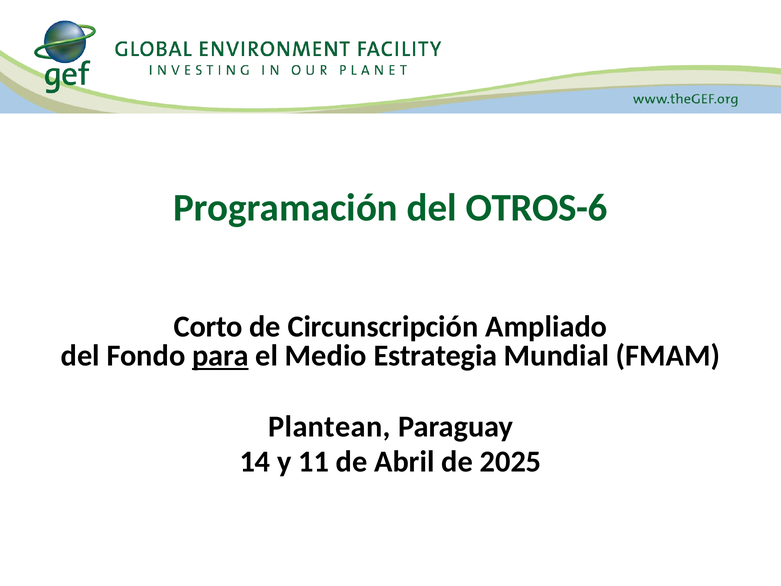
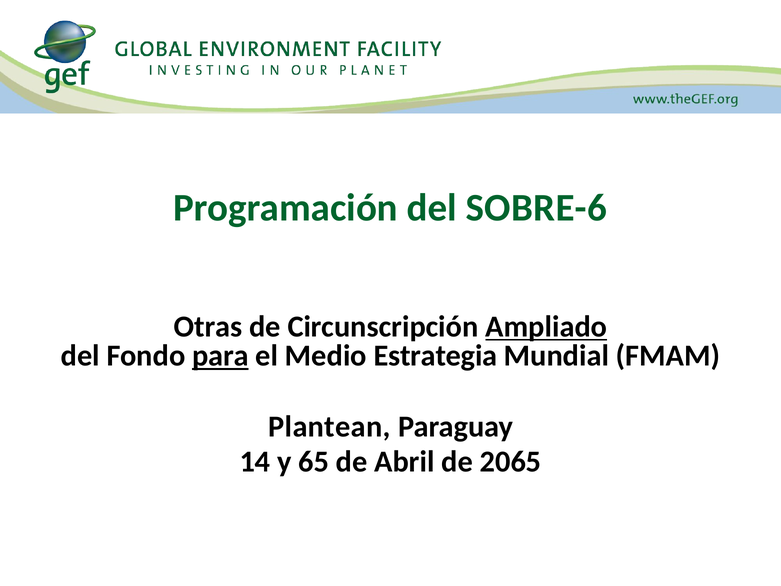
OTROS-6: OTROS-6 -> SOBRE-6 (536, 208)
Corto: Corto -> Otras (208, 327)
Ampliado underline: none -> present (546, 327)
11: 11 -> 65 (314, 462)
2025: 2025 -> 2065 (511, 462)
